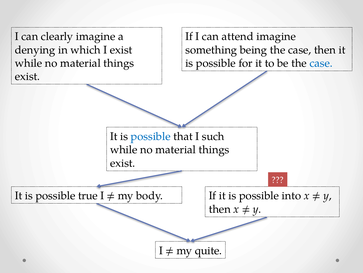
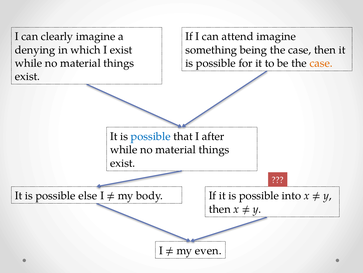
case colour: blue -> orange (321, 63)
such: such -> after (213, 136)
true: true -> else (88, 195)
quite: quite -> even (208, 250)
